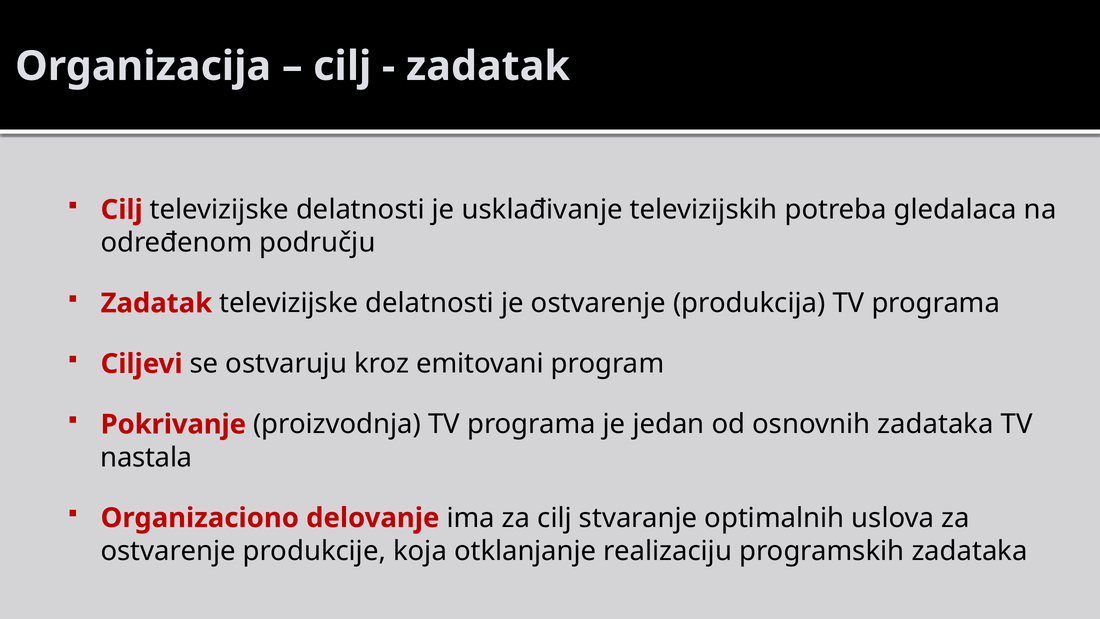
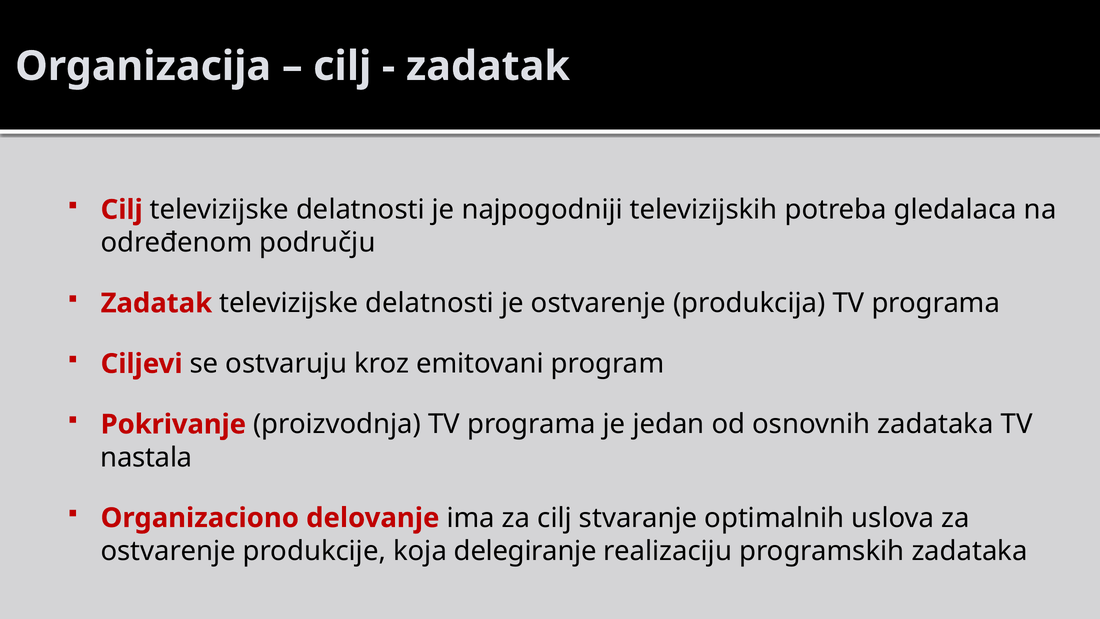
usklađivanje: usklađivanje -> najpogodniji (542, 210)
otklanjanje: otklanjanje -> delegiranje (525, 551)
